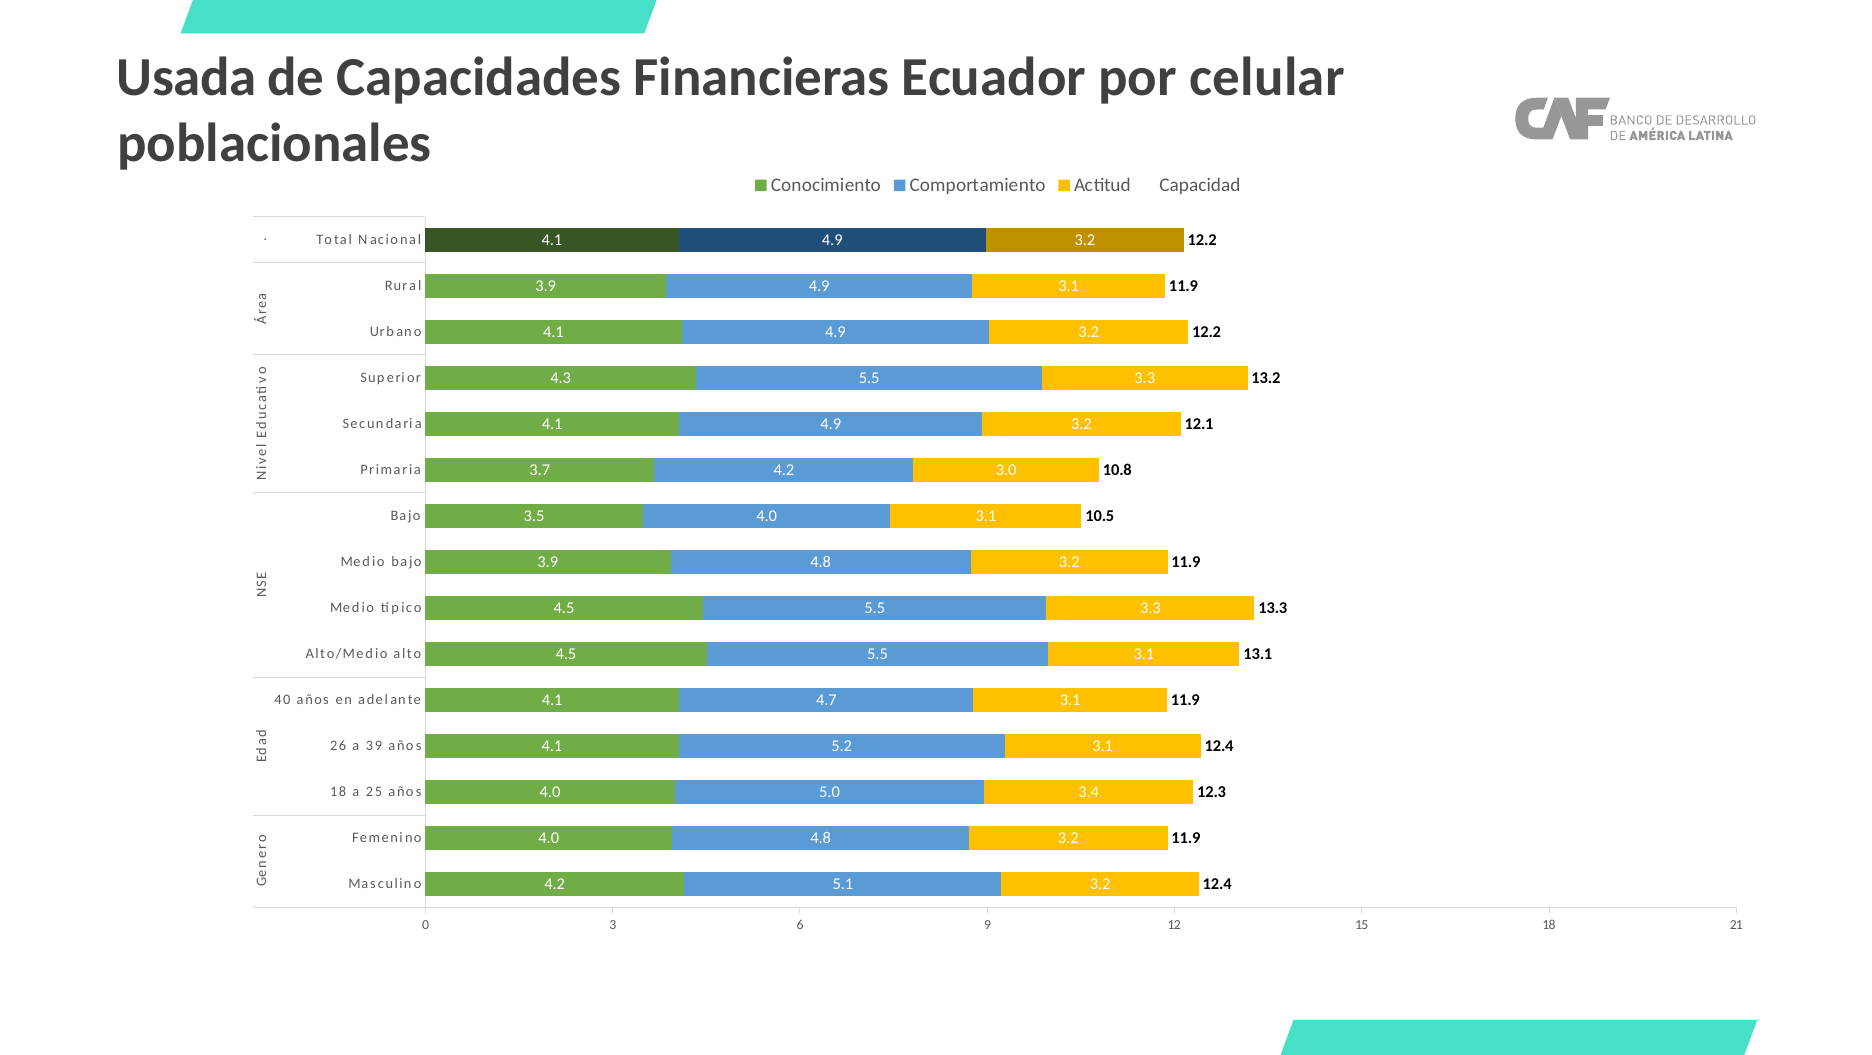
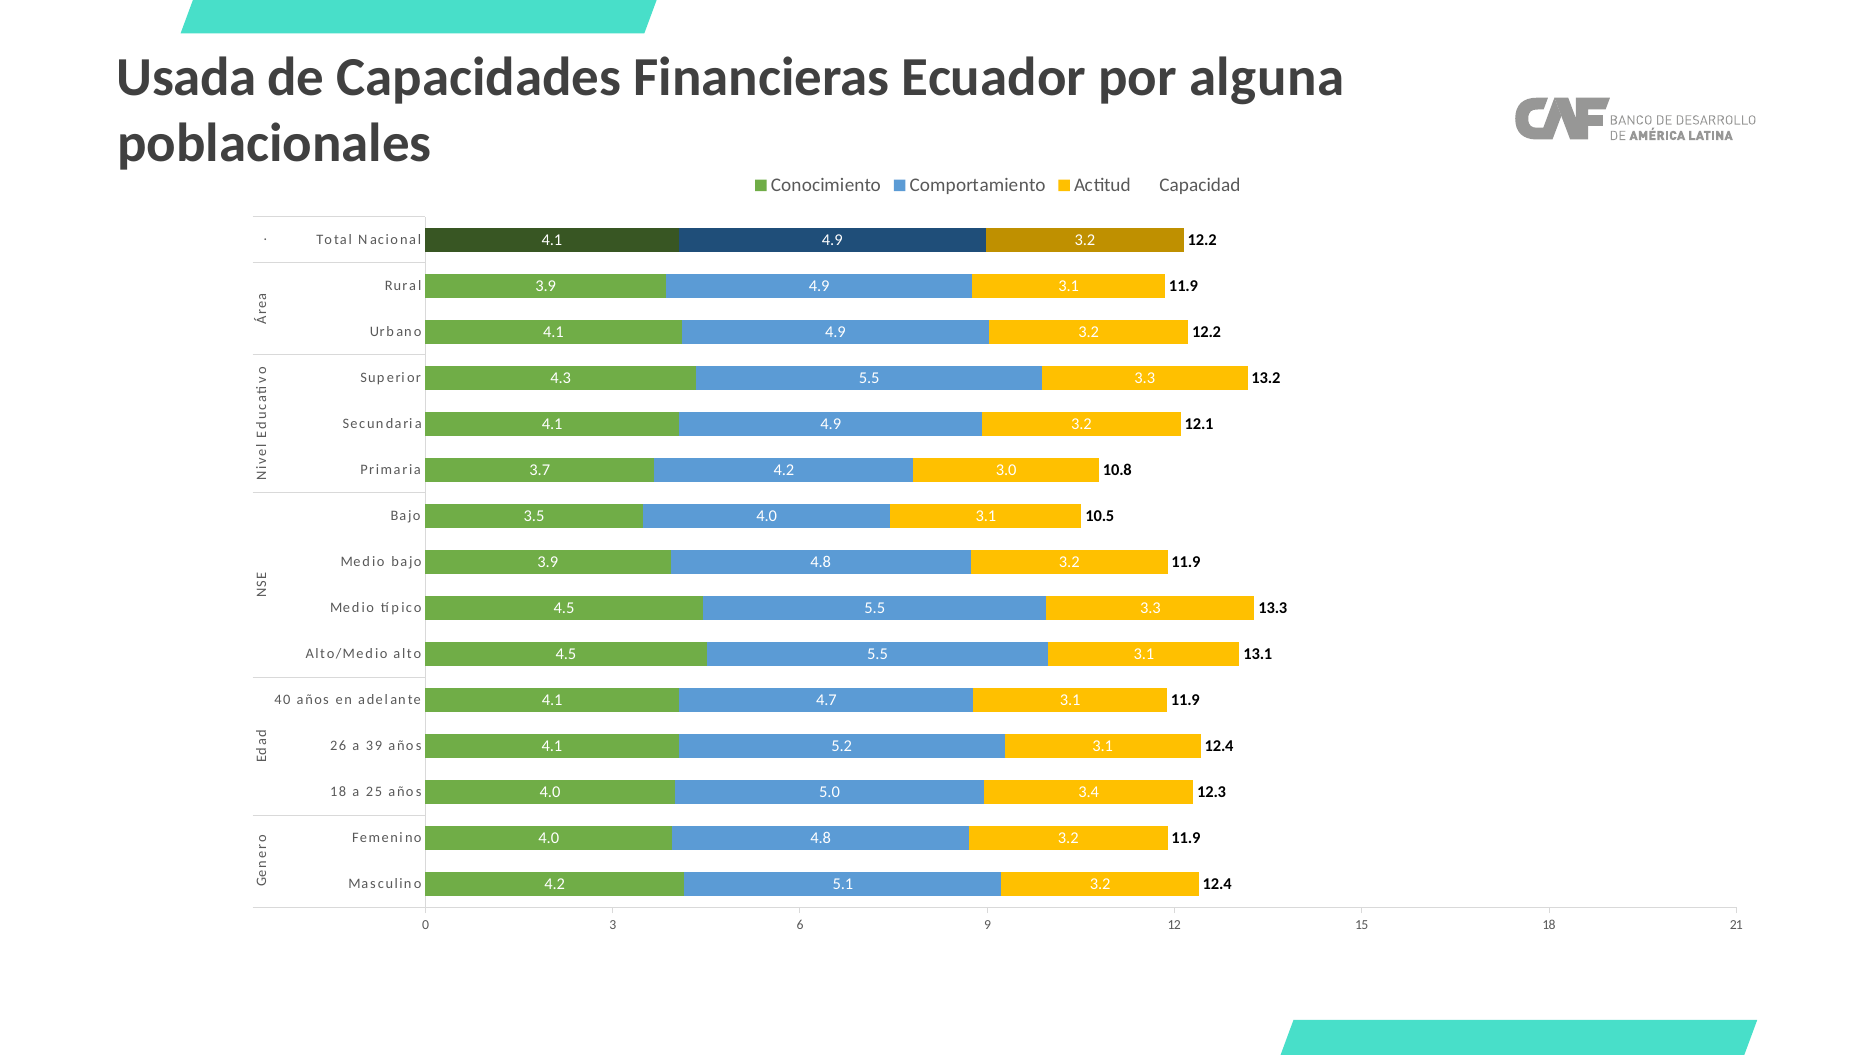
celular: celular -> alguna (1267, 78)
